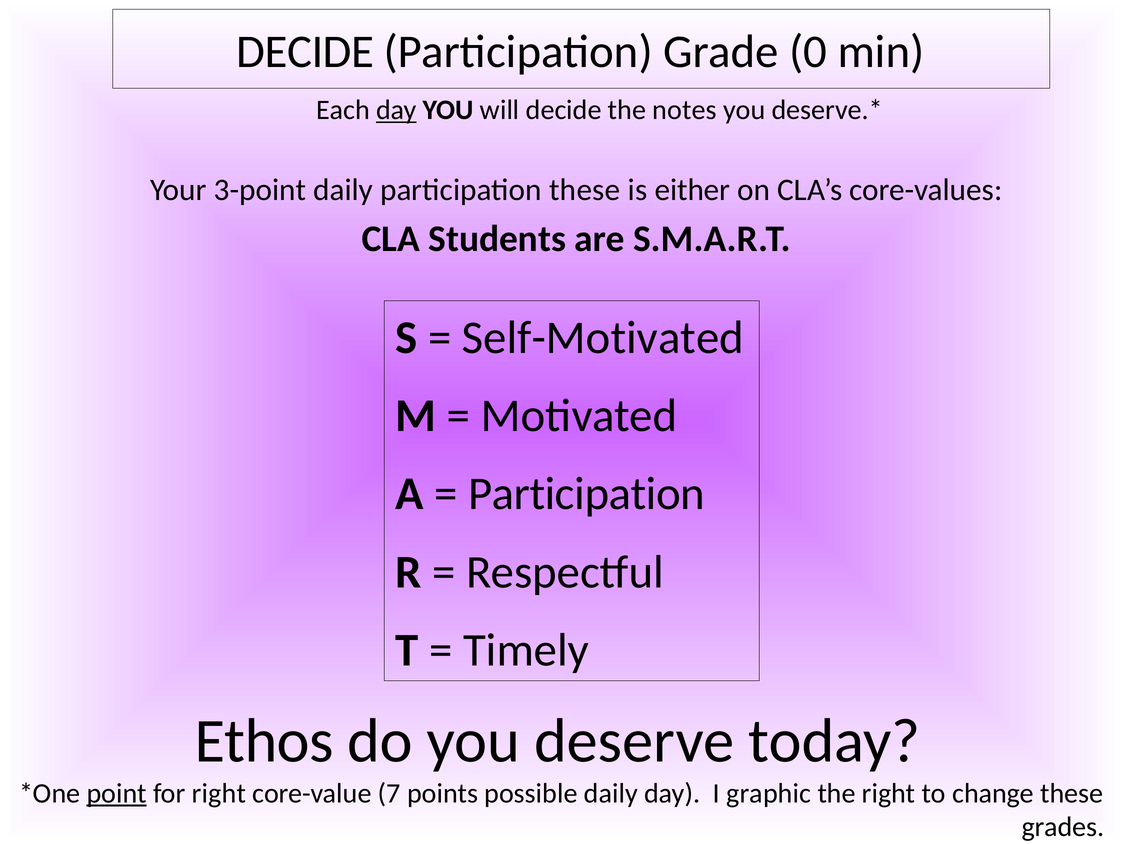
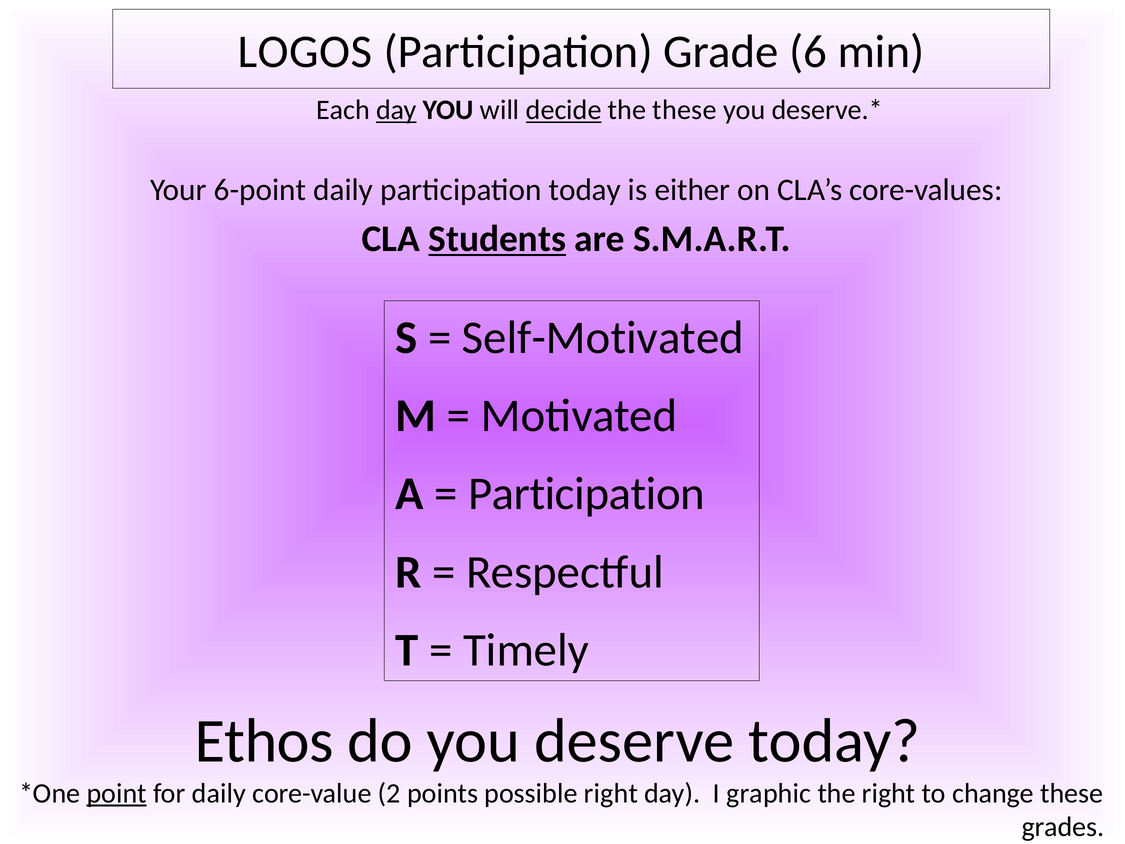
DECIDE: DECIDE -> LOGOS (305, 52)
0: 0 -> 6 (808, 52)
decide underline: none -> present (564, 110)
the notes: notes -> these (685, 110)
3-point: 3-point -> 6-point (260, 190)
participation these: these -> today (585, 190)
Students underline: none -> present (497, 239)
for right: right -> daily (219, 793)
7: 7 -> 2 (389, 793)
possible daily: daily -> right (611, 793)
